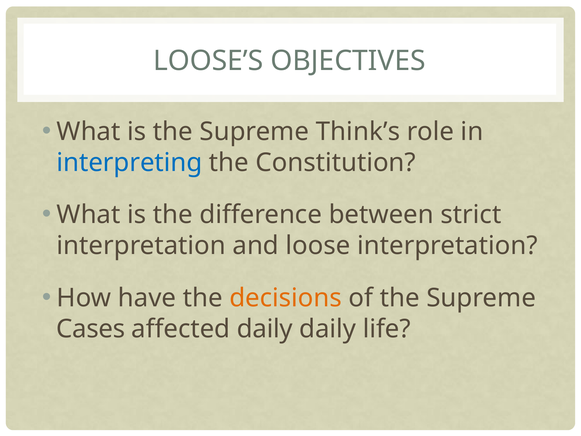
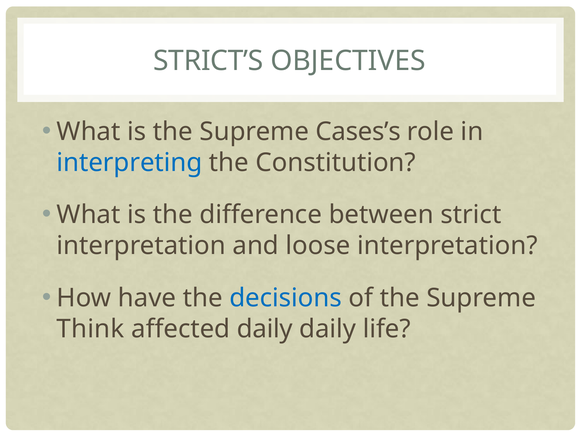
LOOSE’S: LOOSE’S -> STRICT’S (208, 61)
Think’s: Think’s -> Cases’s (358, 132)
decisions colour: orange -> blue (286, 298)
Cases: Cases -> Think (90, 329)
